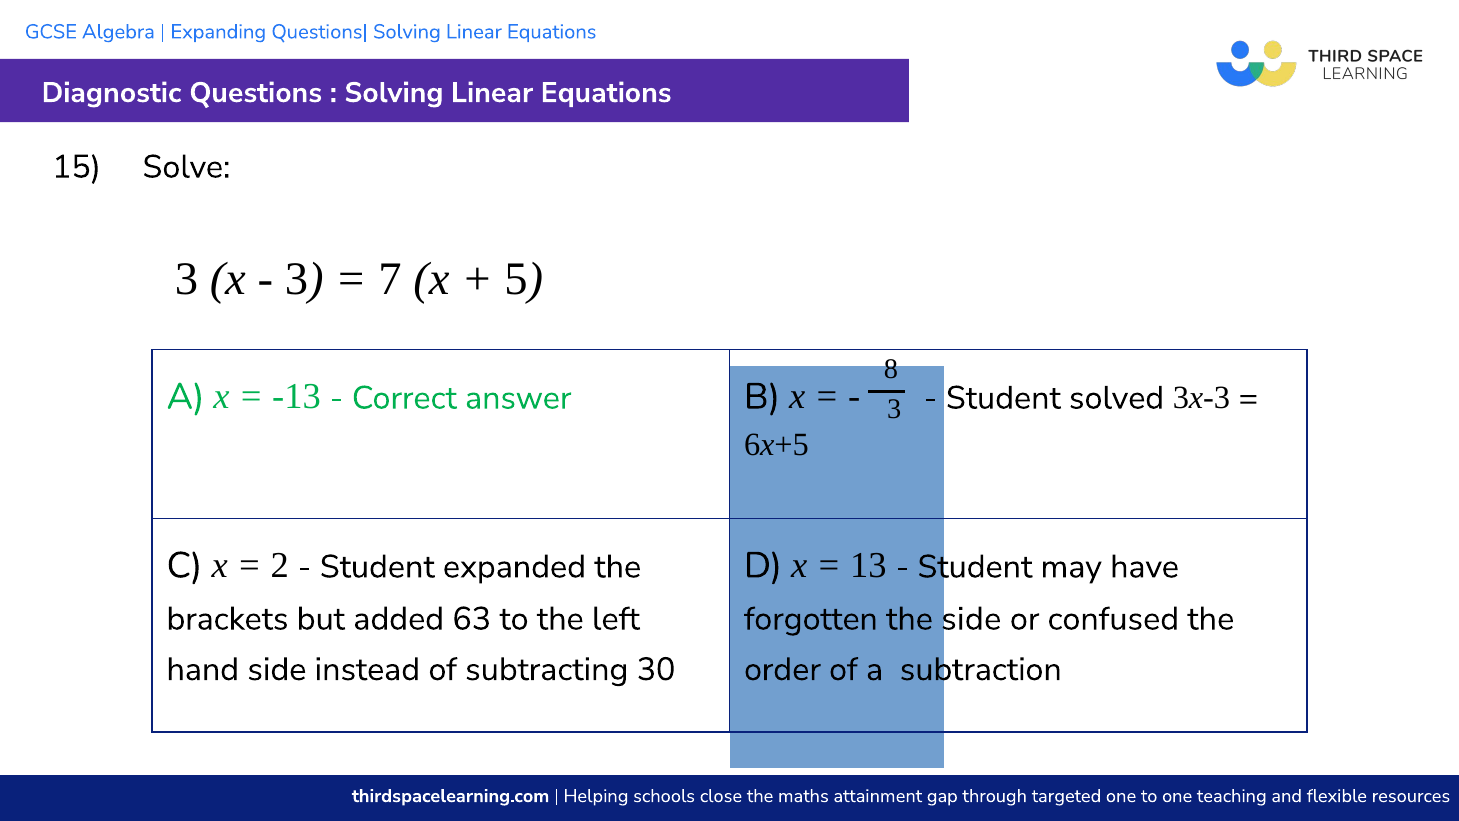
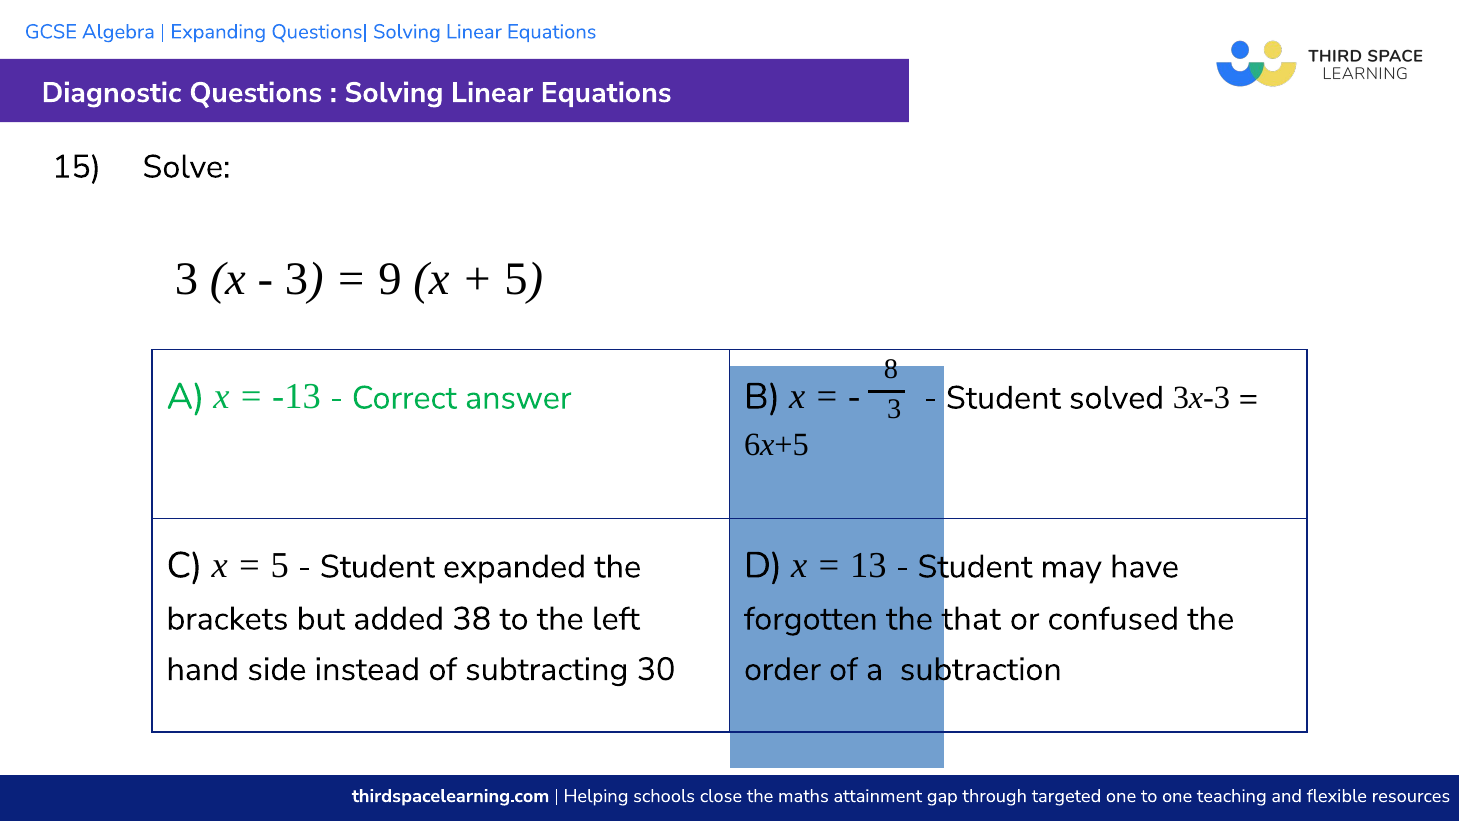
7: 7 -> 9 (390, 279)
2: 2 -> 5 (280, 565)
63: 63 -> 38 (472, 619)
the side: side -> that (971, 619)
